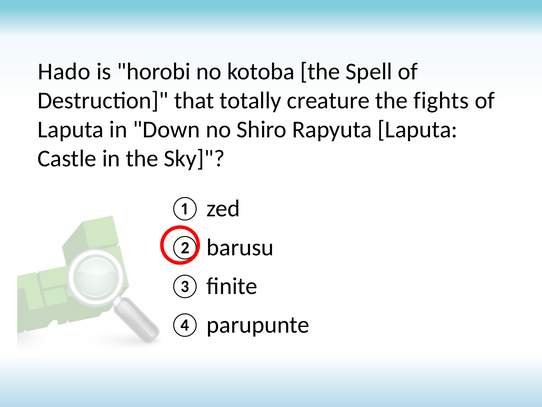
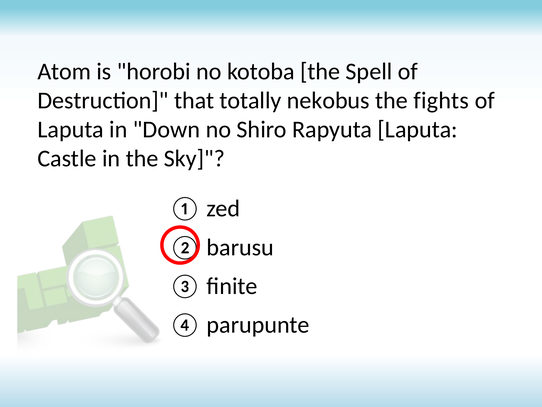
Hado: Hado -> Atom (64, 72)
creature: creature -> nekobus (328, 101)
